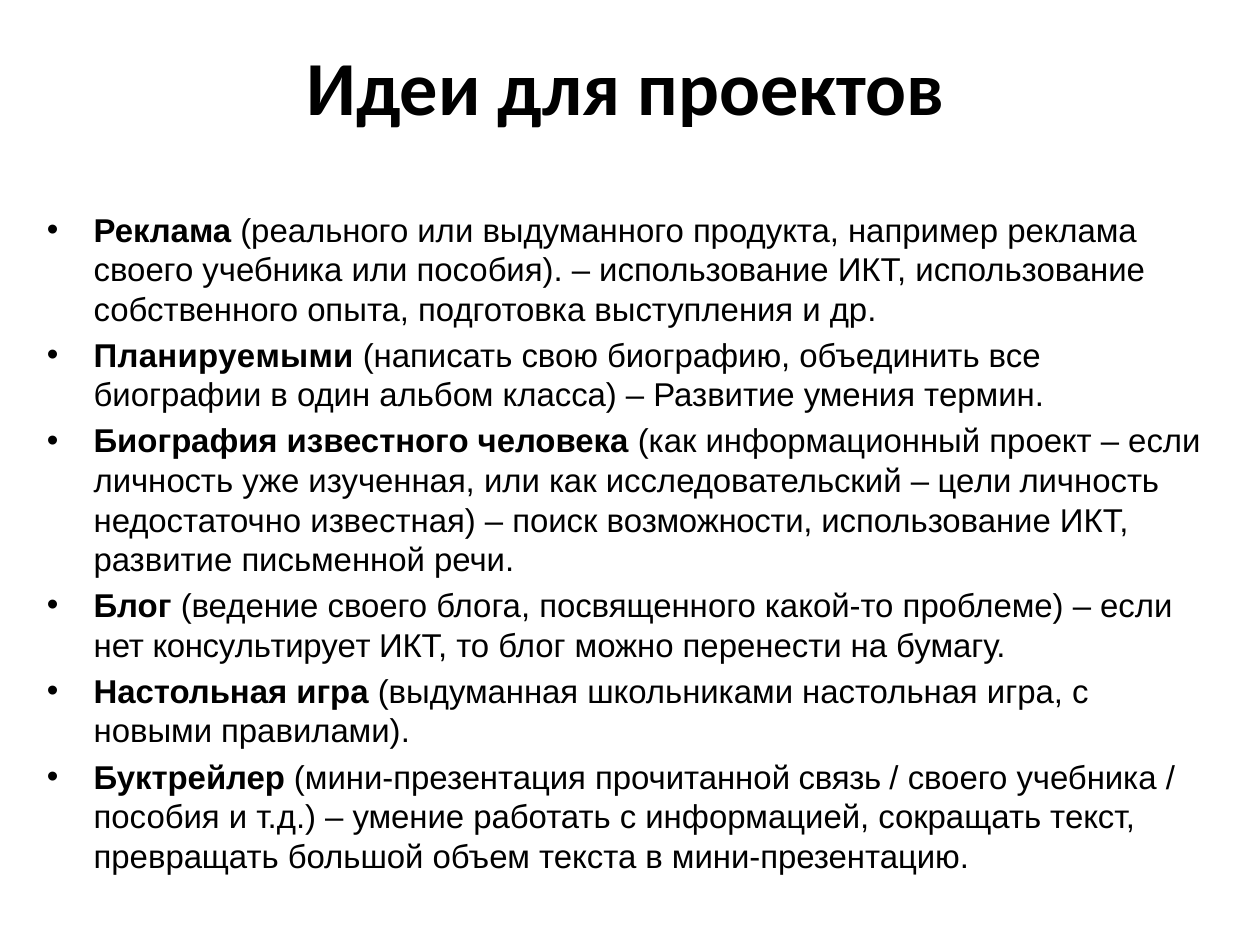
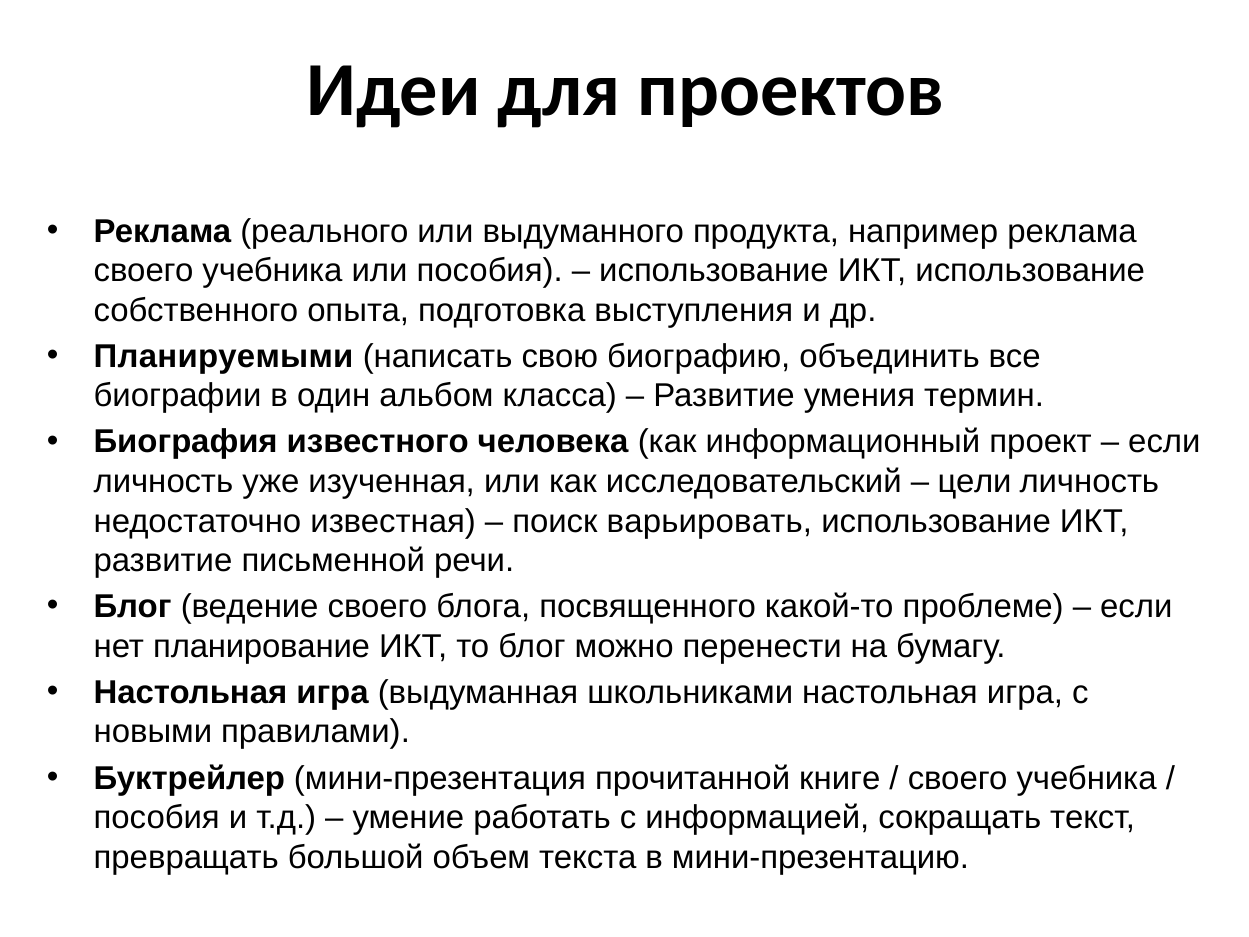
возможности: возможности -> варьировать (709, 521)
консультирует: консультирует -> планирование (262, 646)
связь: связь -> книге (840, 778)
